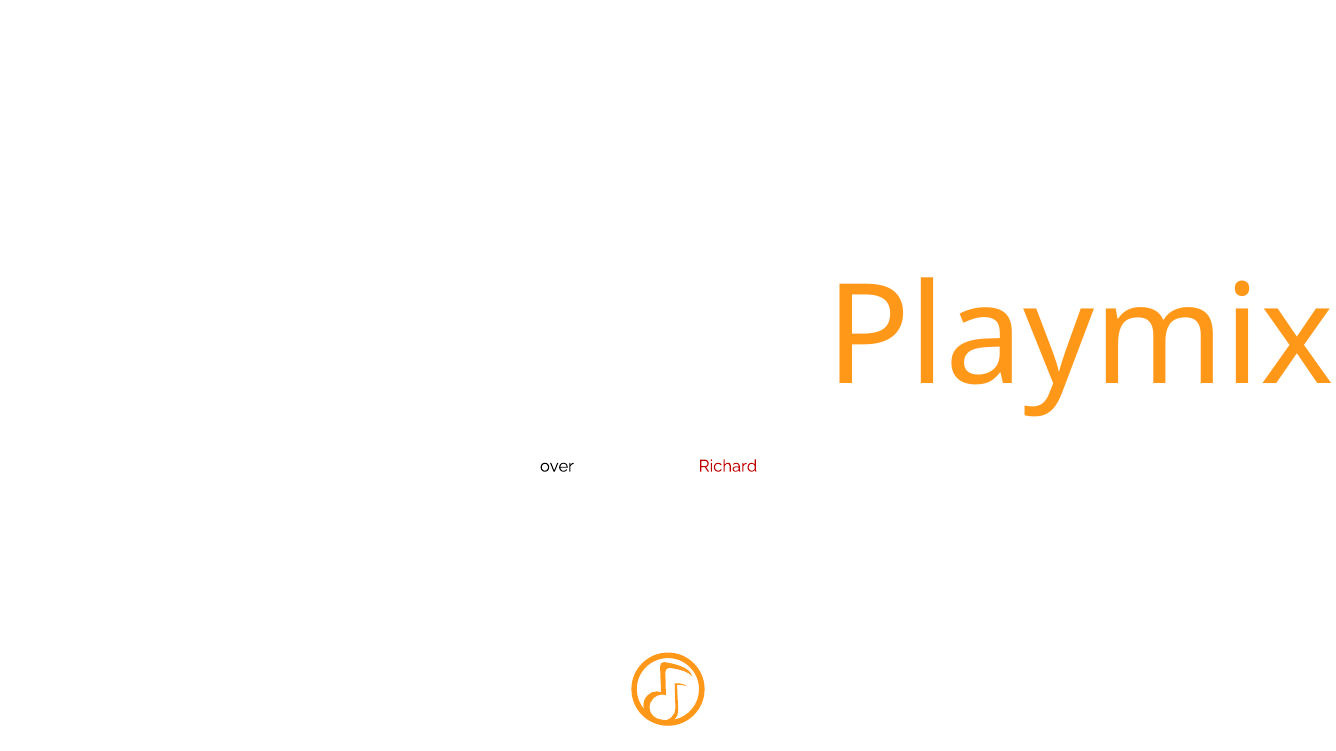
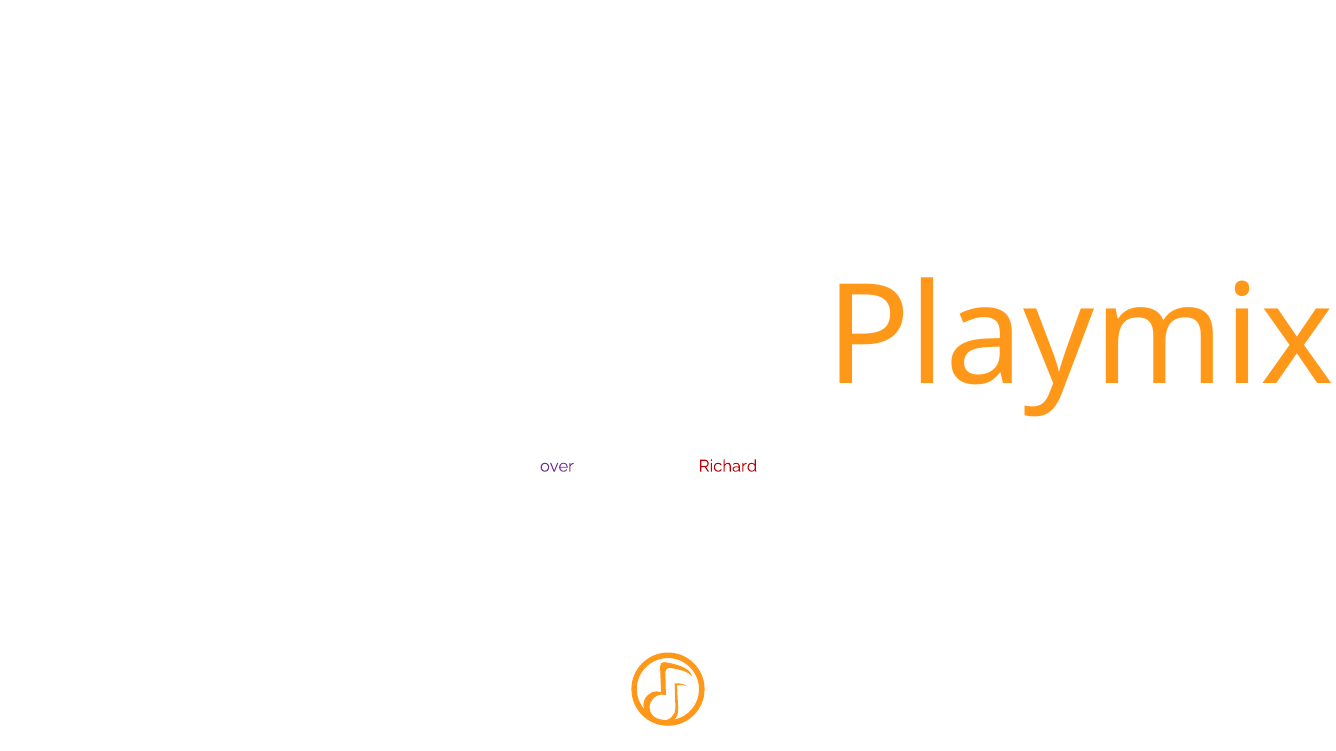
over colour: black -> purple (557, 466)
